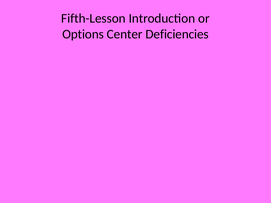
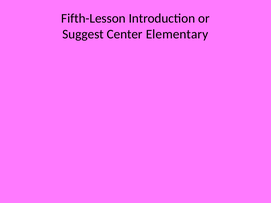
Options: Options -> Suggest (83, 34)
Deficiencies: Deficiencies -> Elementary (177, 34)
